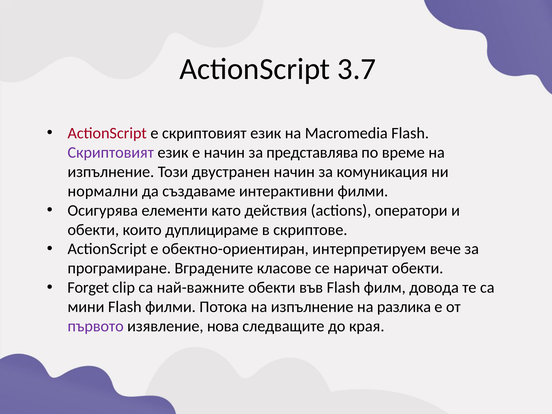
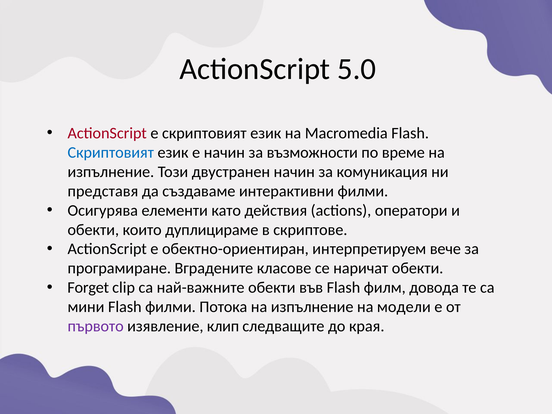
3.7: 3.7 -> 5.0 (357, 69)
Скриптовият colour: purple -> blue (111, 152)
представлява: представлява -> възможности (312, 152)
нормални: нормални -> представя (103, 191)
разлика: разлика -> модели (404, 307)
нова: нова -> клип (223, 326)
